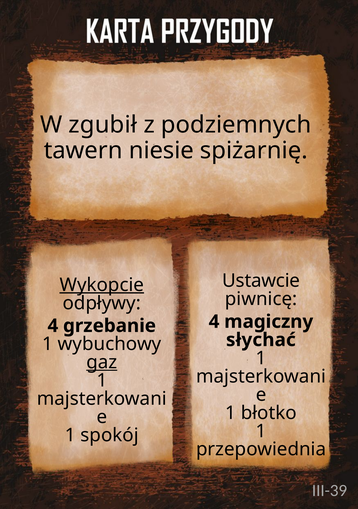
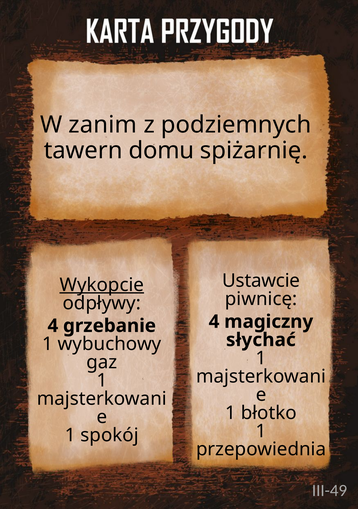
zgubił: zgubił -> zanim (103, 125)
niesie: niesie -> domu (161, 150)
gaz underline: present -> none (102, 362)
III-39: III-39 -> III-49 (330, 490)
